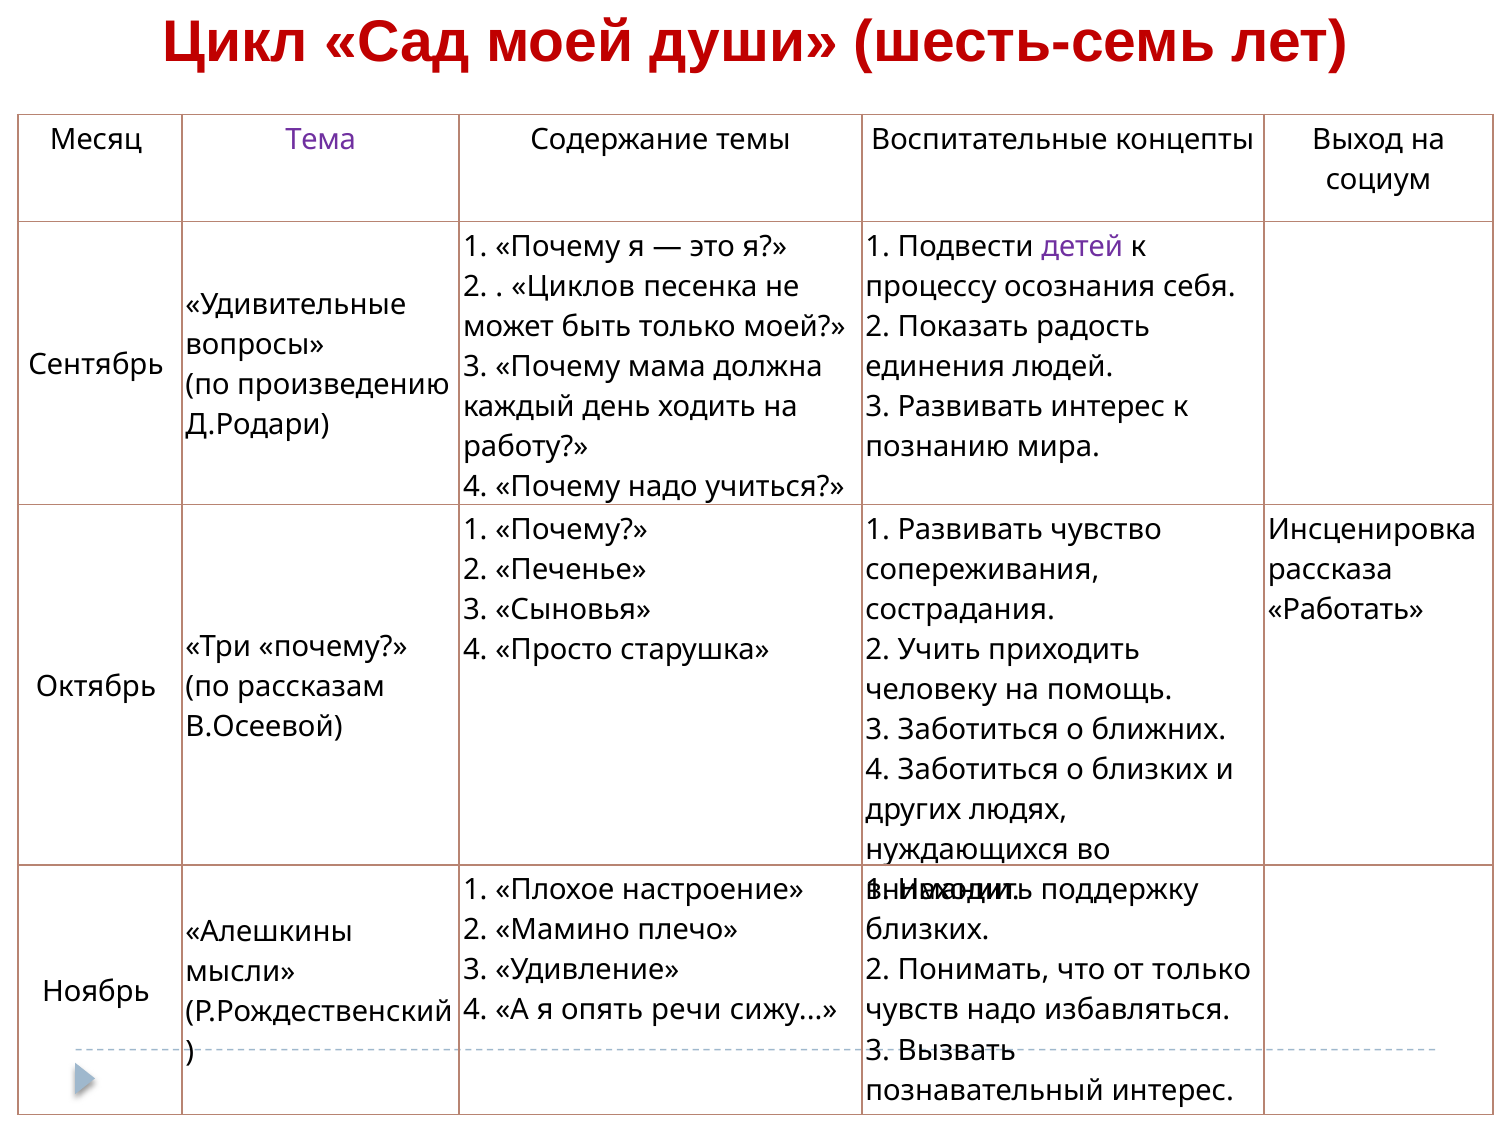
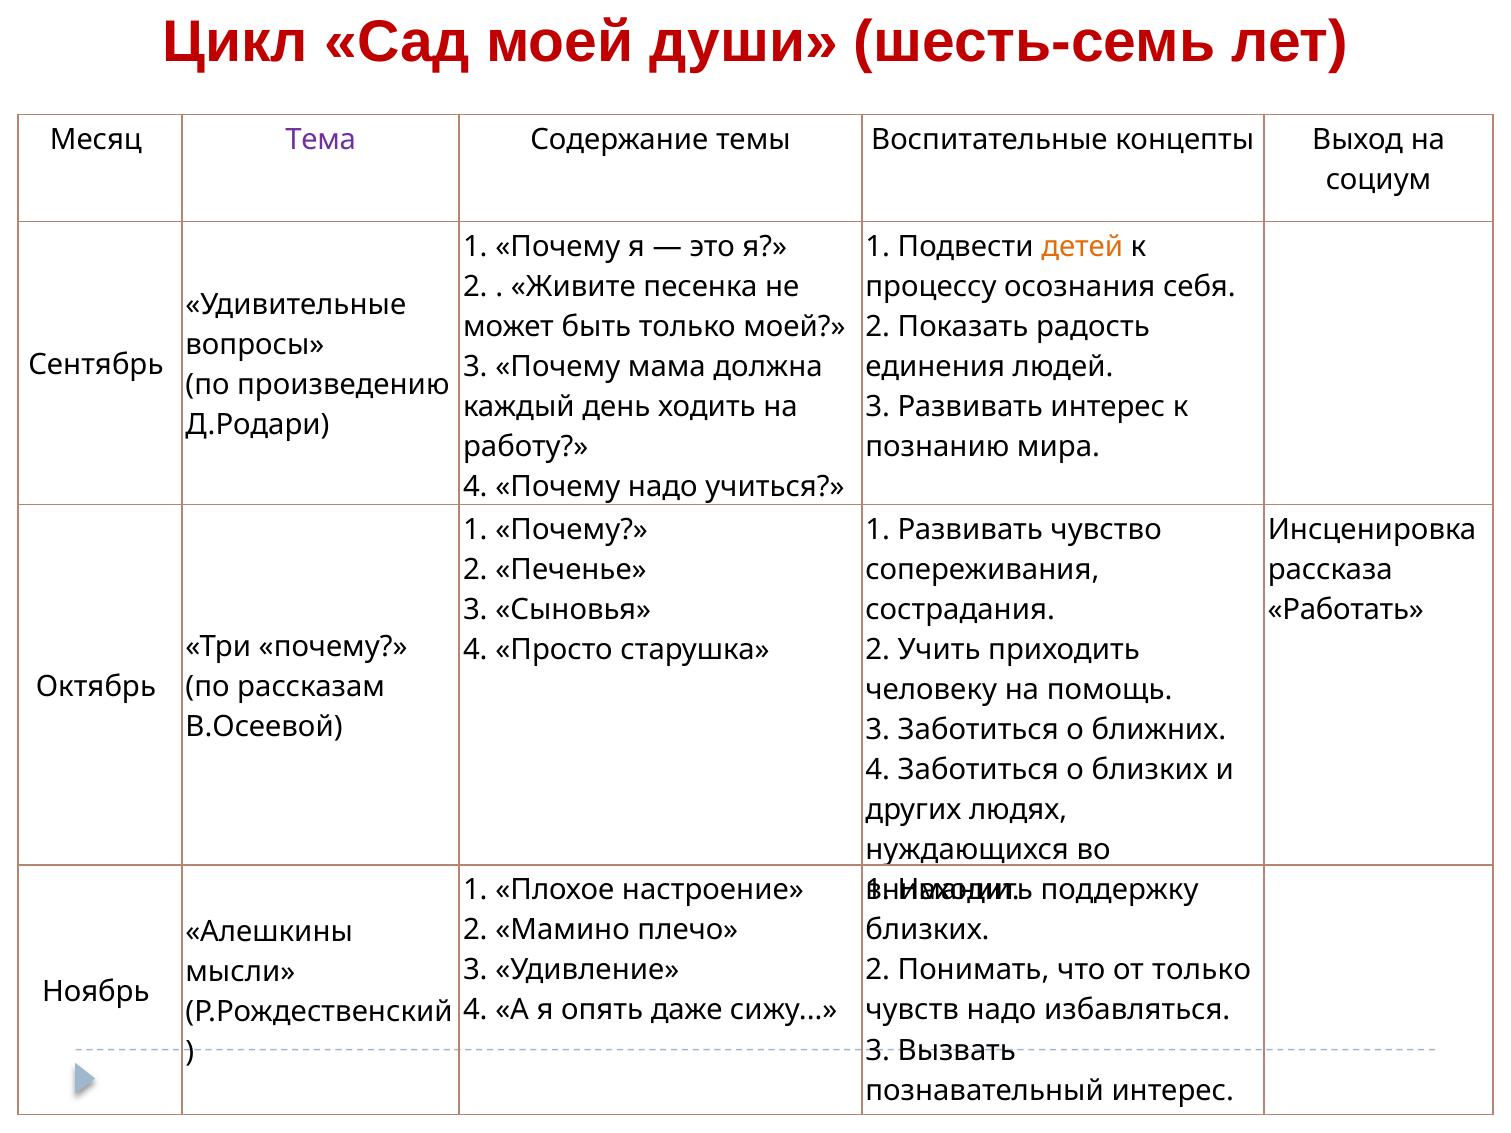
детей colour: purple -> orange (1082, 247)
Циклов: Циклов -> Живите (573, 287)
речи: речи -> даже (687, 1011)
